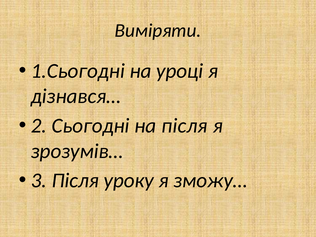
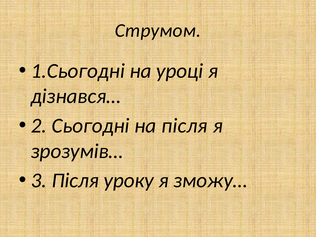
Виміряти: Виміряти -> Струмом (158, 31)
